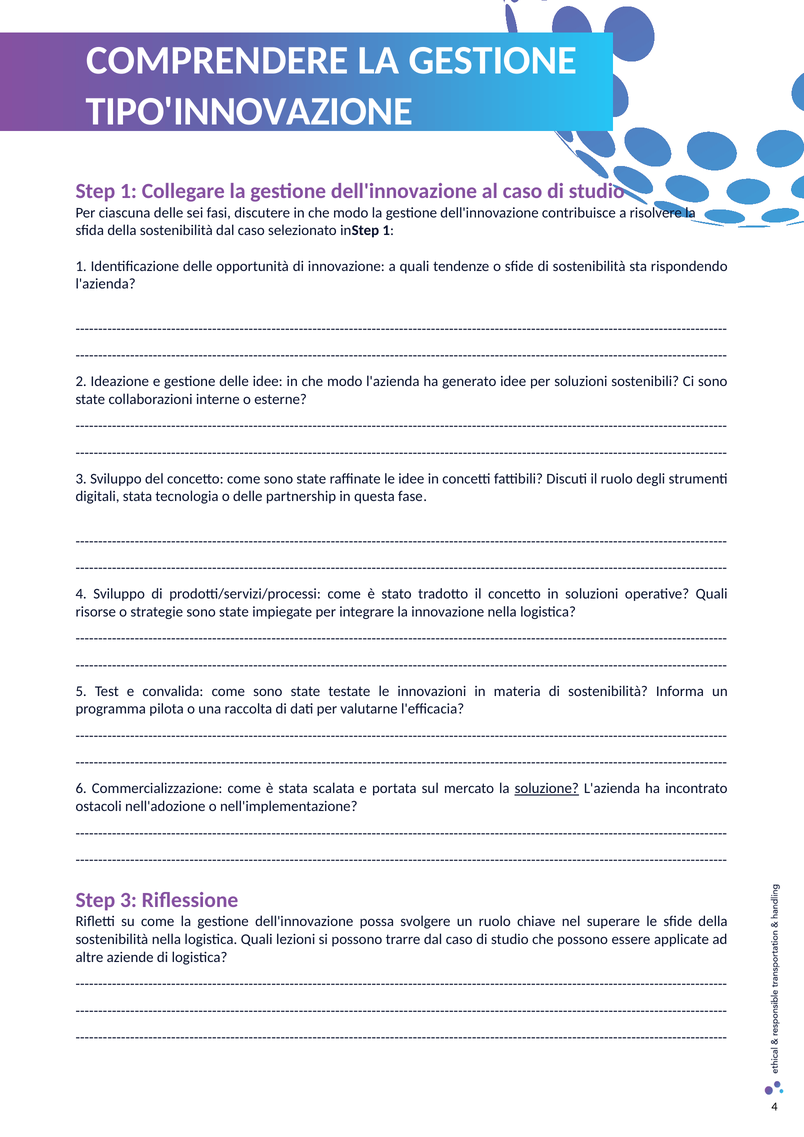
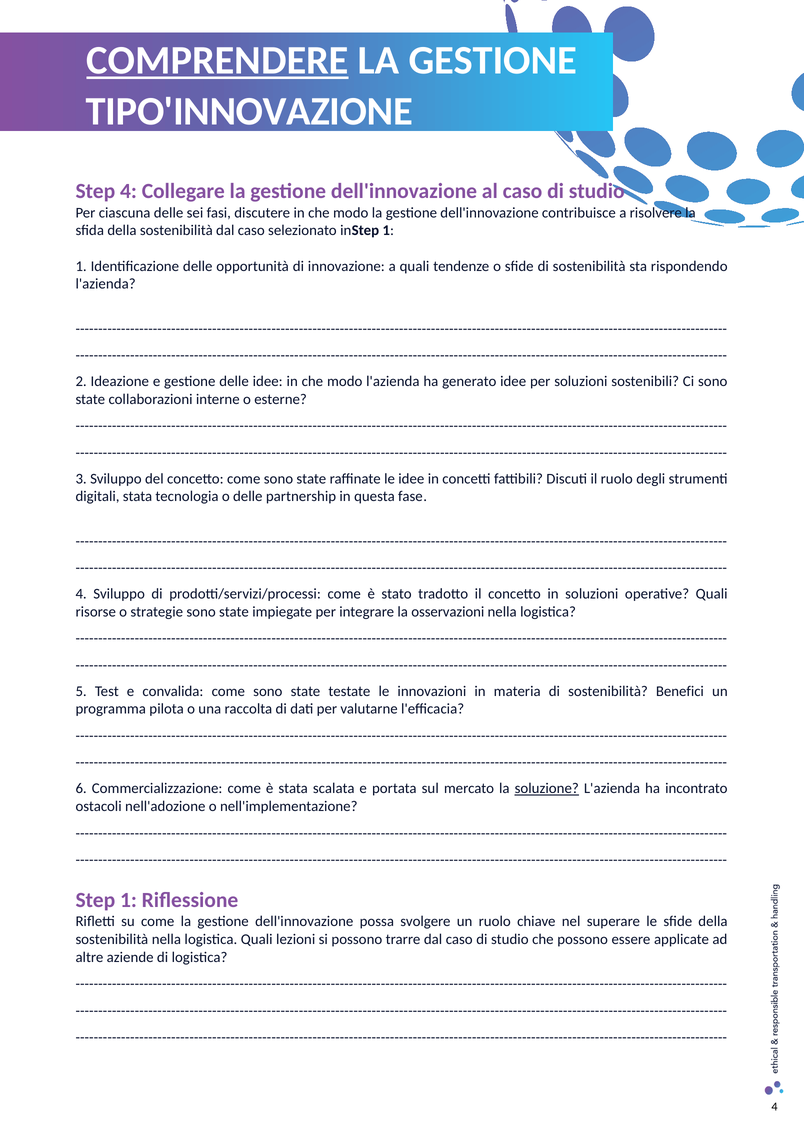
COMPRENDERE underline: none -> present (218, 60)
Step 1: 1 -> 4 (128, 191)
la innovazione: innovazione -> osservazioni (448, 612)
Informa: Informa -> Benefici (680, 691)
Step 3: 3 -> 1 (128, 900)
